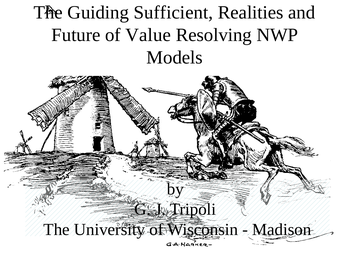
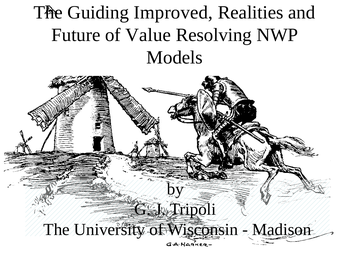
Sufficient: Sufficient -> Improved (173, 13)
